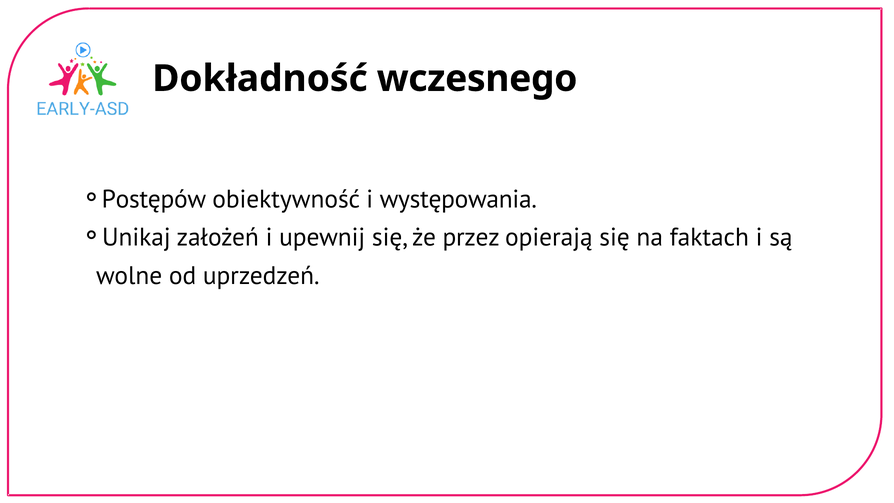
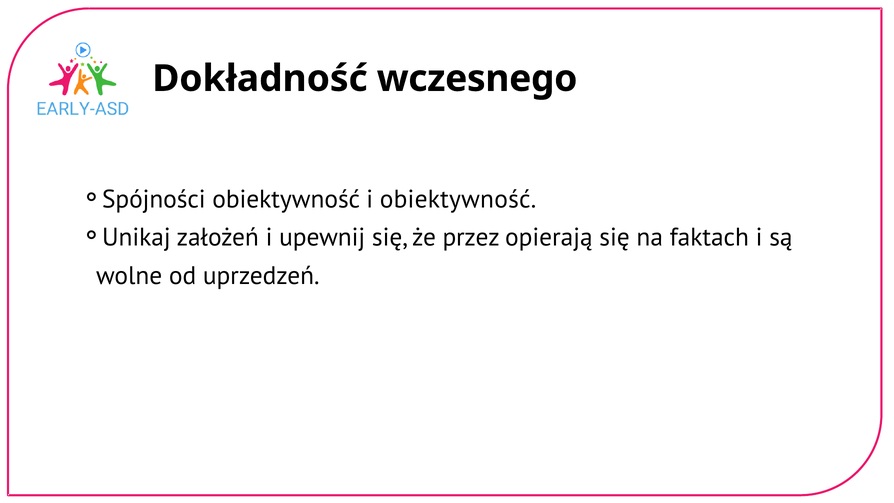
Postępów: Postępów -> Spójności (154, 199)
i występowania: występowania -> obiektywność (458, 199)
